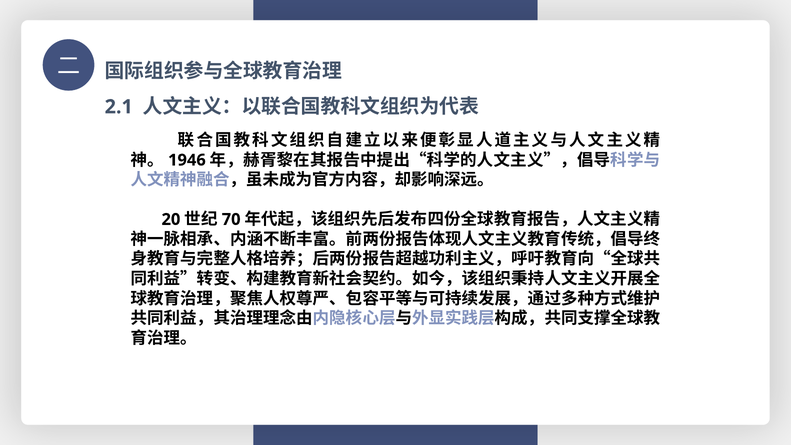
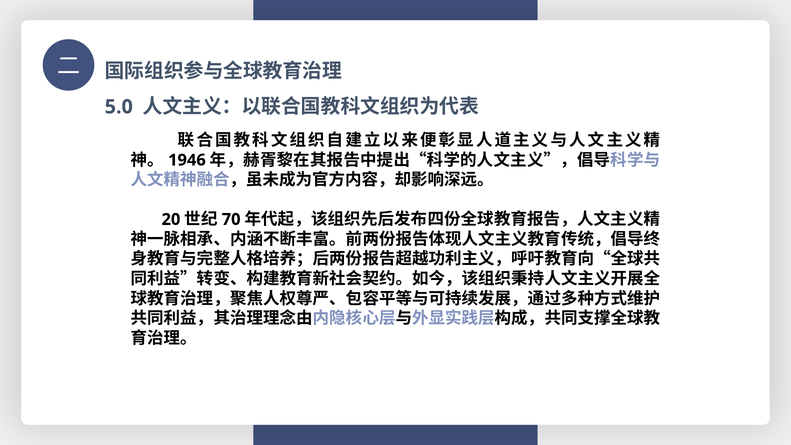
2.1: 2.1 -> 5.0 (119, 107)
